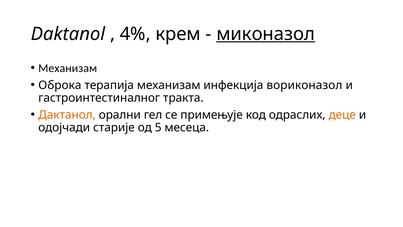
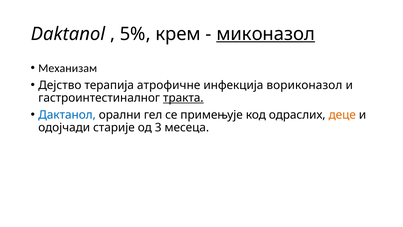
4%: 4% -> 5% (135, 34)
Оброка: Оброка -> Дејство (60, 85)
терапија механизам: механизам -> атрофичне (169, 85)
тракта underline: none -> present (183, 98)
Дактанол colour: orange -> blue (67, 115)
5: 5 -> 3 (158, 127)
